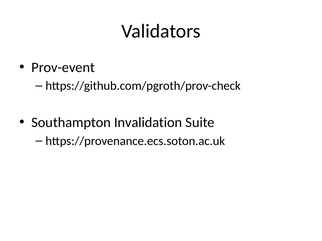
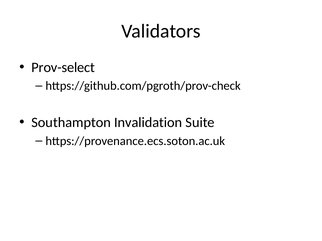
Prov-event: Prov-event -> Prov-select (63, 68)
